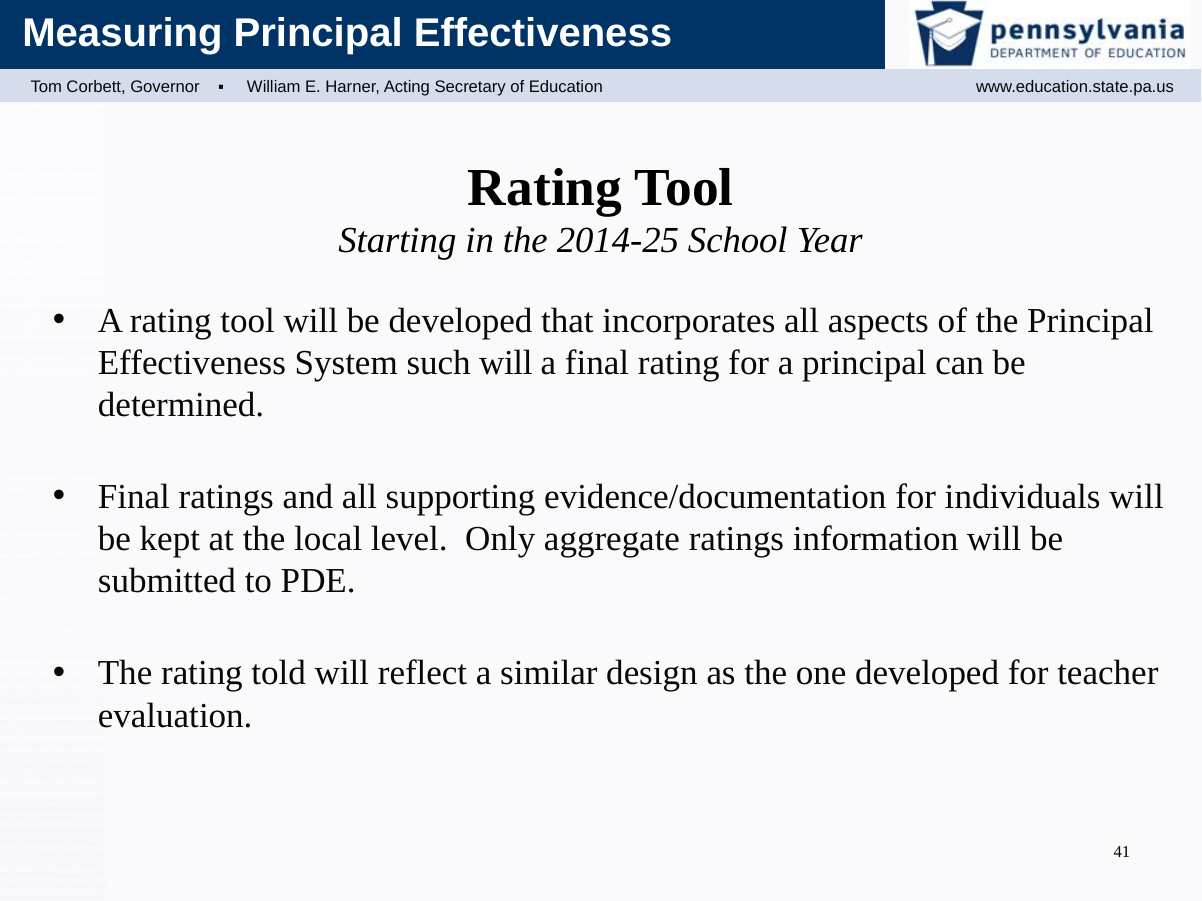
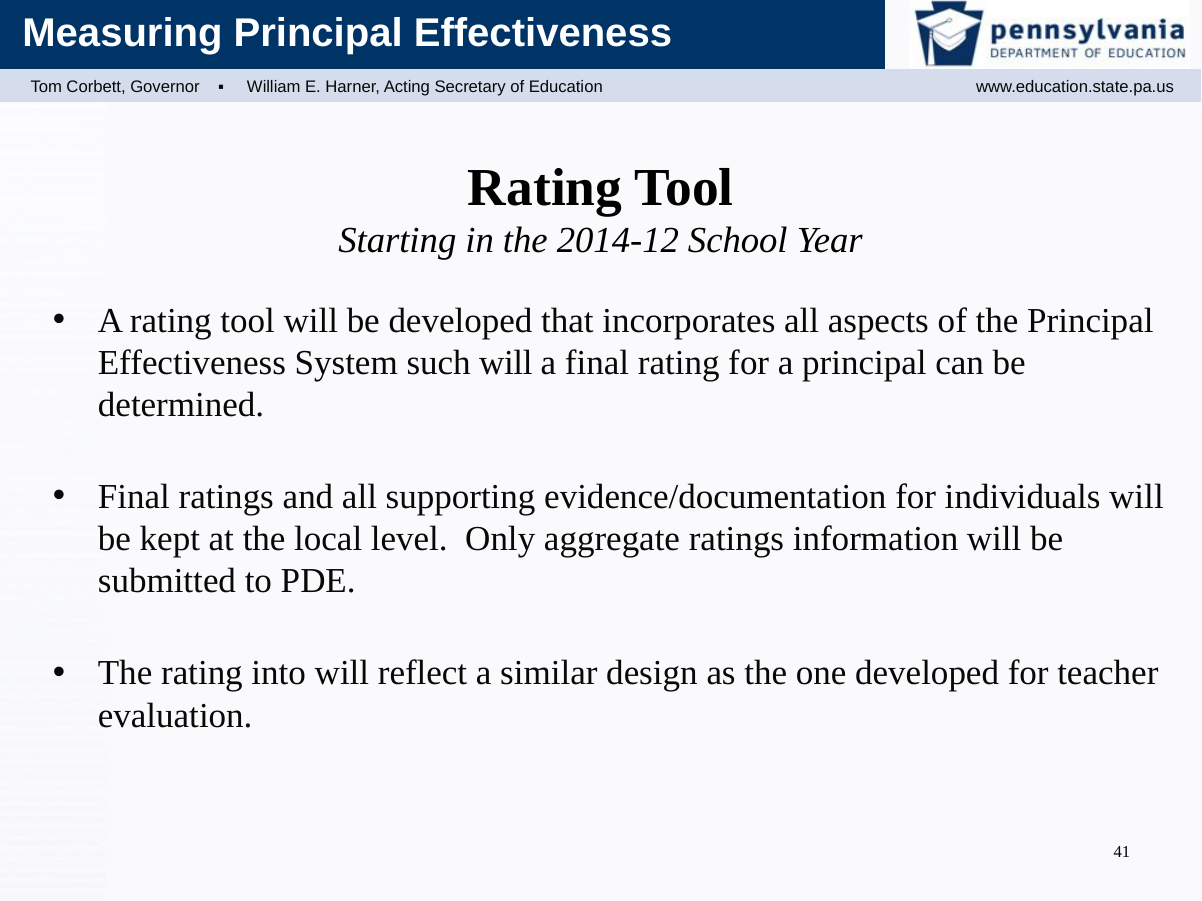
2014-25: 2014-25 -> 2014-12 (618, 240)
told: told -> into (279, 674)
